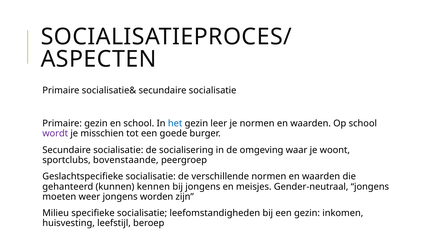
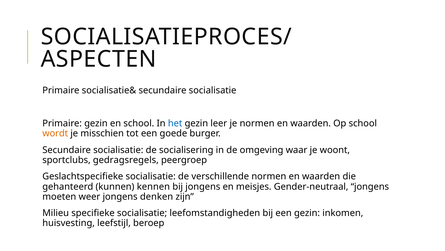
wordt colour: purple -> orange (55, 133)
bovenstaande: bovenstaande -> gedragsregels (126, 160)
worden: worden -> denken (157, 196)
